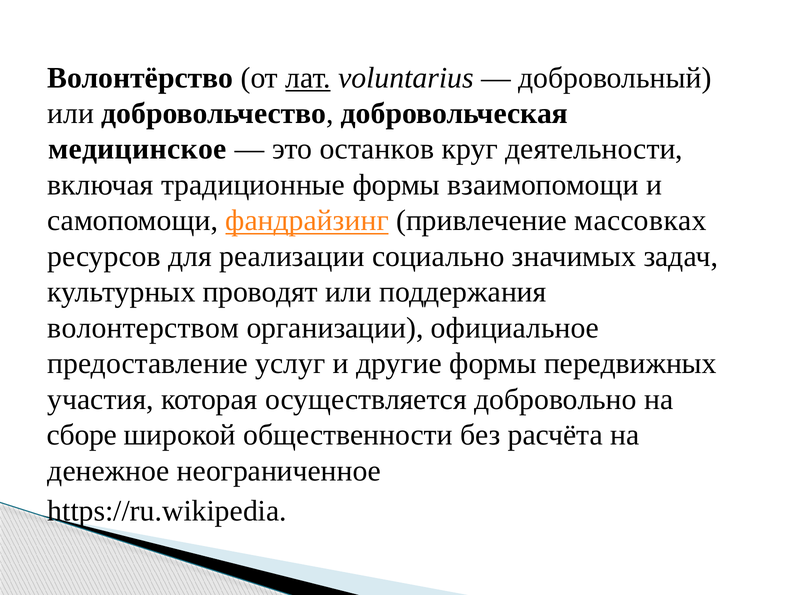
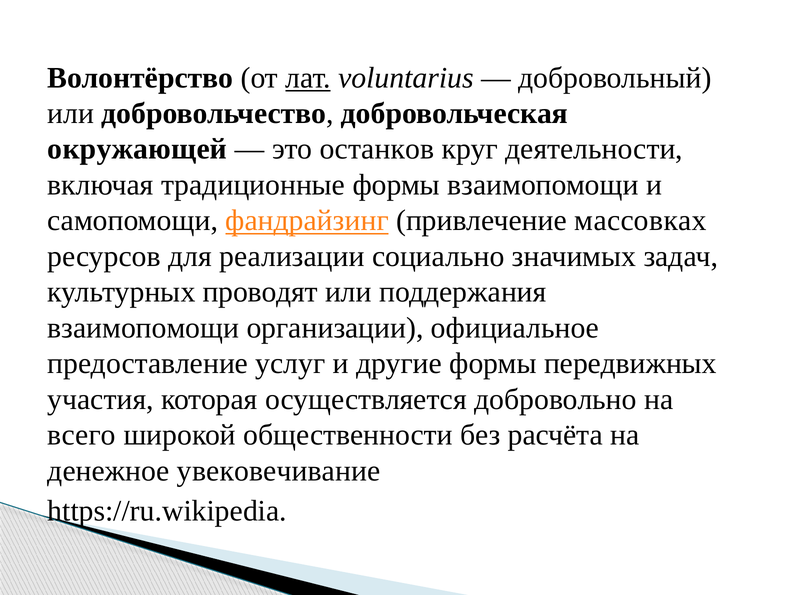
медицинское: медицинское -> окружающей (137, 149)
волонтерством: волонтерством -> взаимопомощи (143, 328)
сборе: сборе -> всего (82, 435)
неограниченное: неограниченное -> увековечивание (279, 471)
